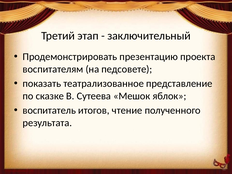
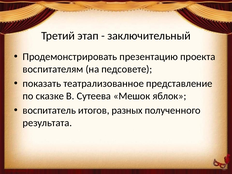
чтение: чтение -> разных (127, 110)
